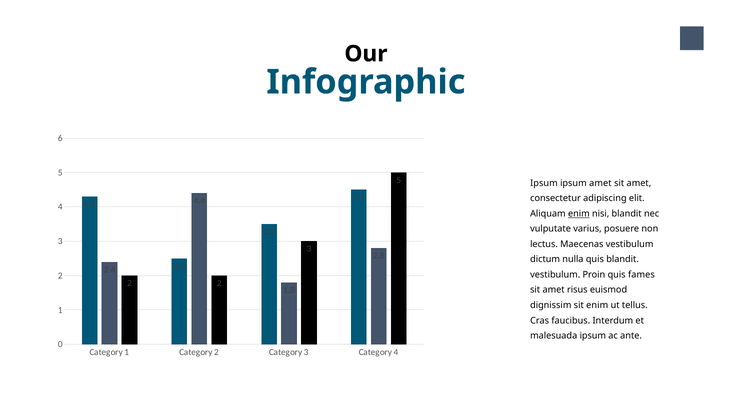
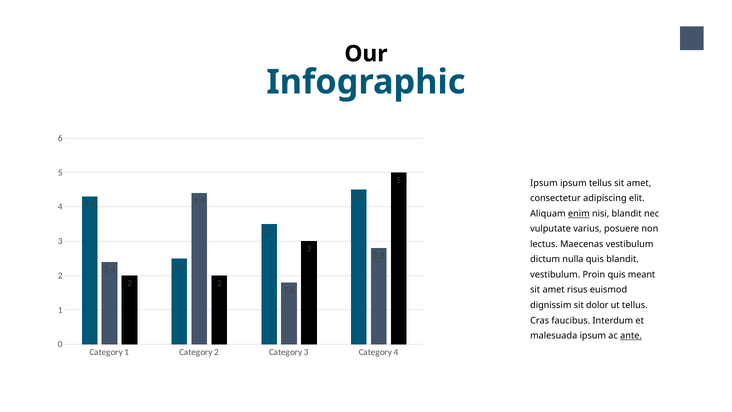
ipsum amet: amet -> tellus (600, 183)
fames: fames -> meant (642, 275)
sit enim: enim -> dolor (597, 305)
ante underline: none -> present (631, 336)
